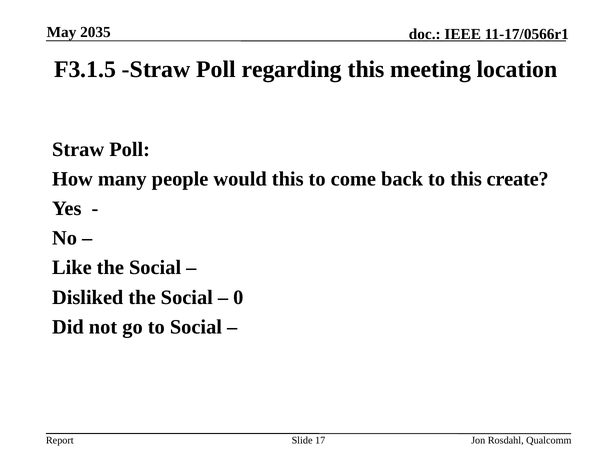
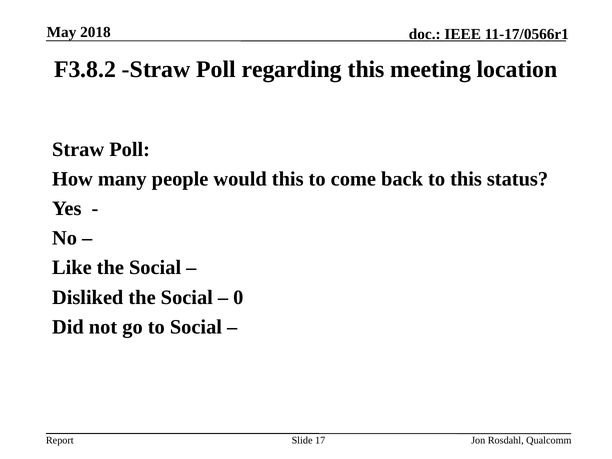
2035: 2035 -> 2018 (95, 32)
F3.1.5: F3.1.5 -> F3.8.2 (85, 69)
create: create -> status (518, 179)
